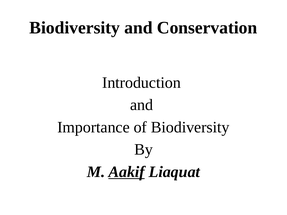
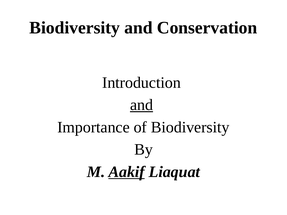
and underline: none -> present (142, 105)
